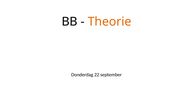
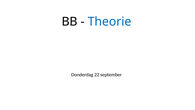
Theorie colour: orange -> blue (110, 21)
